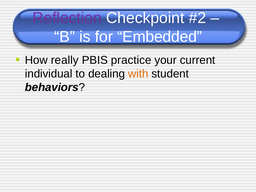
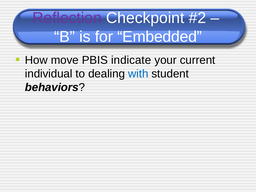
really: really -> move (65, 60)
practice: practice -> indicate (131, 60)
with colour: orange -> blue (138, 74)
